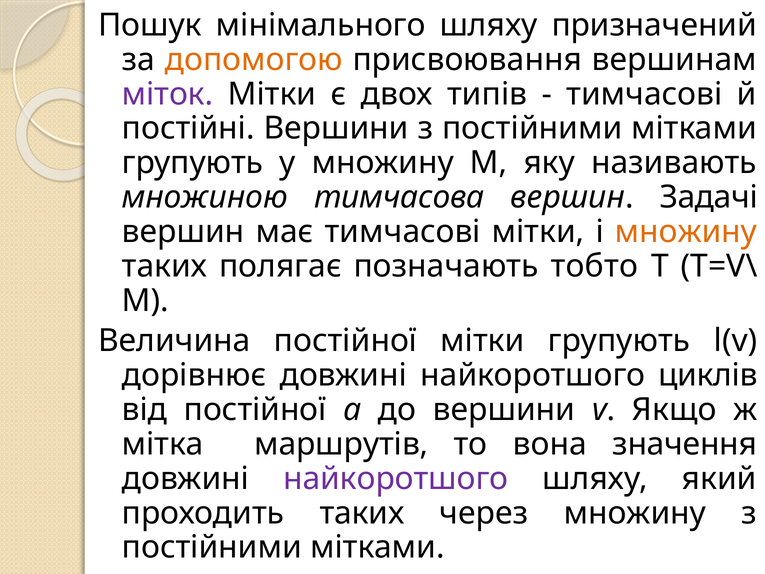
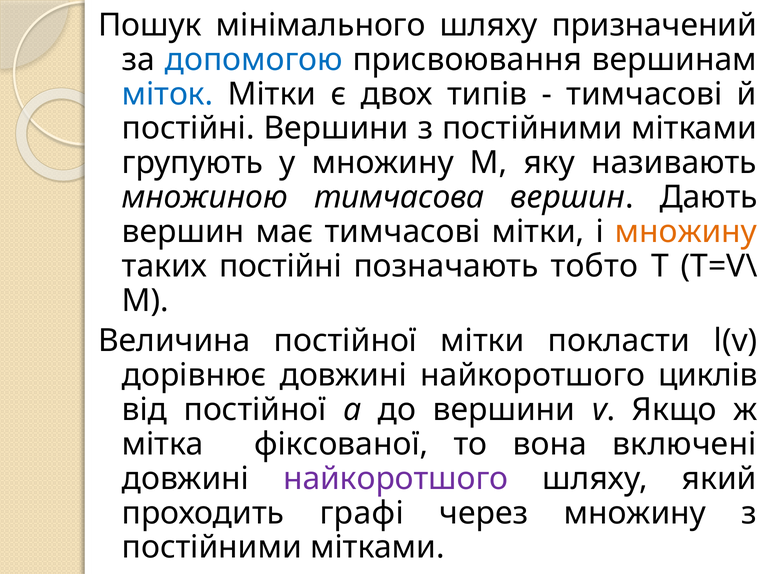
допомогою colour: orange -> blue (254, 60)
міток colour: purple -> blue (168, 94)
Задачі: Задачі -> Дають (709, 197)
таких полягає: полягає -> постійні (281, 266)
мітки групують: групують -> покласти (619, 341)
маршрутів: маршрутів -> фіксованої (341, 444)
значення: значення -> включені (685, 444)
проходить таких: таких -> графі (362, 513)
